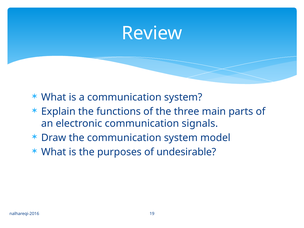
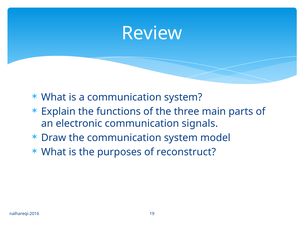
undesirable: undesirable -> reconstruct (186, 152)
